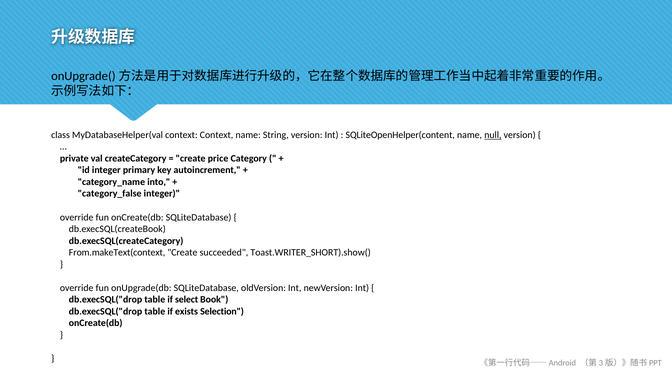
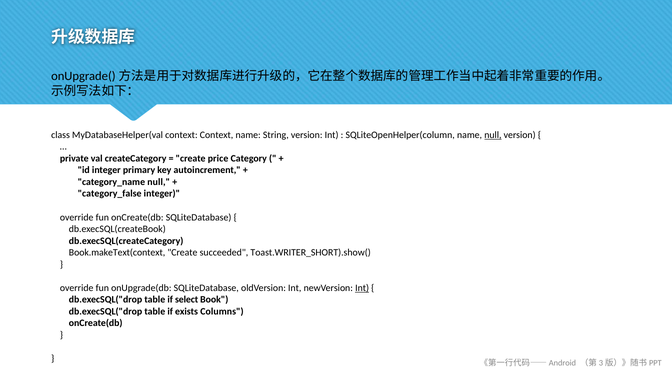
SQLiteOpenHelper(content: SQLiteOpenHelper(content -> SQLiteOpenHelper(column (400, 135)
category_name into: into -> null (159, 182)
From.makeText(context: From.makeText(context -> Book.makeText(context (117, 253)
Int underline: none -> present (362, 288)
Selection: Selection -> Columns (222, 311)
